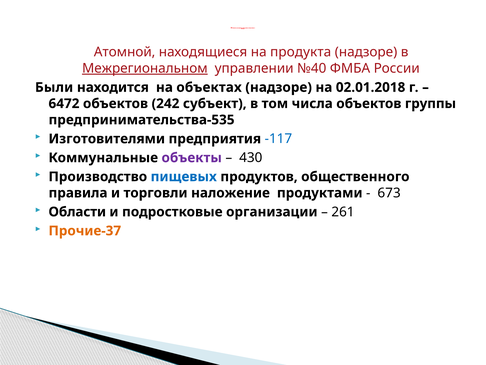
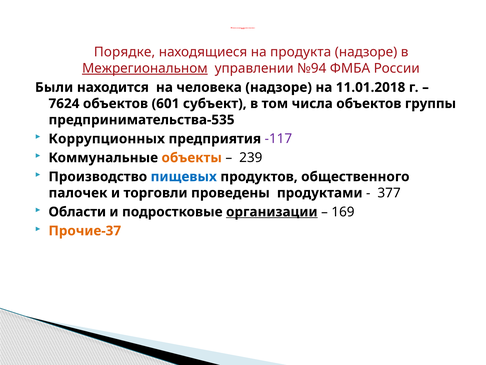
Атомной: Атомной -> Порядке (125, 52)
№40: №40 -> №94 (312, 68)
объектах: объектах -> человека (209, 87)
02.01.2018: 02.01.2018 -> 11.01.2018 (371, 87)
6472: 6472 -> 7624 (64, 103)
242: 242 -> 601 (166, 103)
Изготовителями: Изготовителями -> Коррупционных (107, 139)
-117 colour: blue -> purple (278, 139)
объекты colour: purple -> orange (192, 158)
430: 430 -> 239 (251, 158)
правила: правила -> палочек (78, 193)
наложение: наложение -> проведены (230, 193)
673: 673 -> 377 (389, 193)
организации underline: none -> present (272, 212)
261: 261 -> 169 (343, 212)
